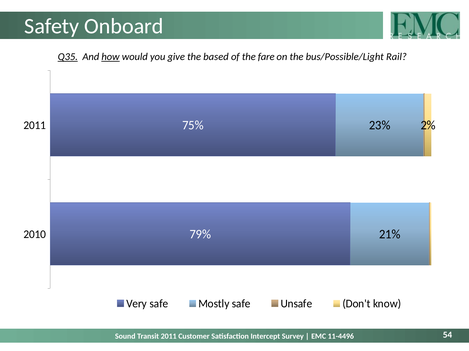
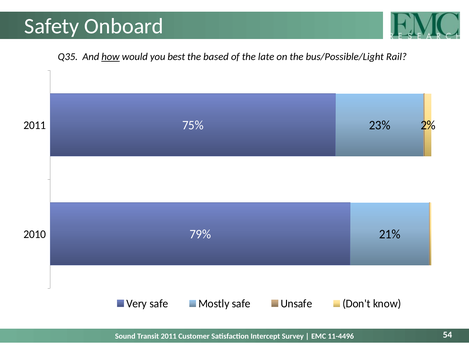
Q35 underline: present -> none (68, 57)
give: give -> best (176, 57)
fare: fare -> late (266, 57)
